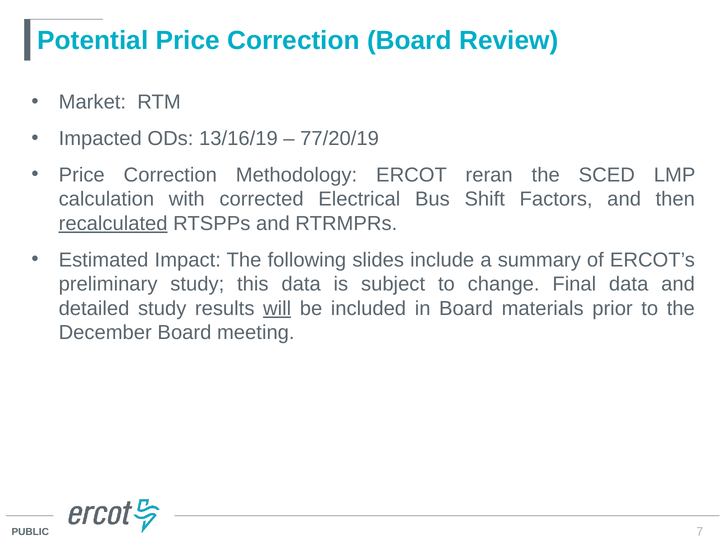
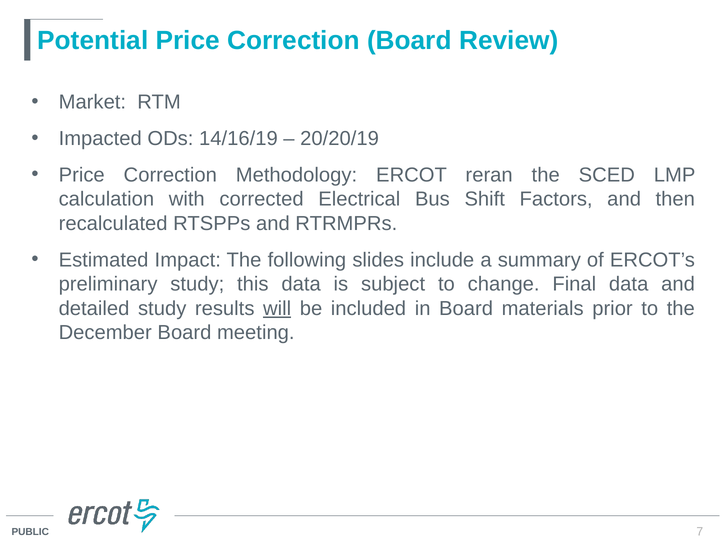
13/16/19: 13/16/19 -> 14/16/19 (238, 138)
77/20/19: 77/20/19 -> 20/20/19 (340, 138)
recalculated underline: present -> none (113, 223)
